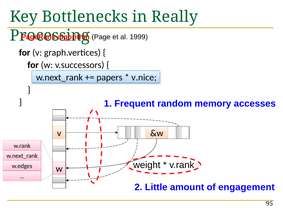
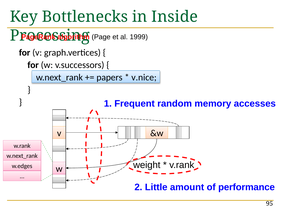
Really: Really -> Inside (175, 17)
engagement: engagement -> performance (247, 187)
